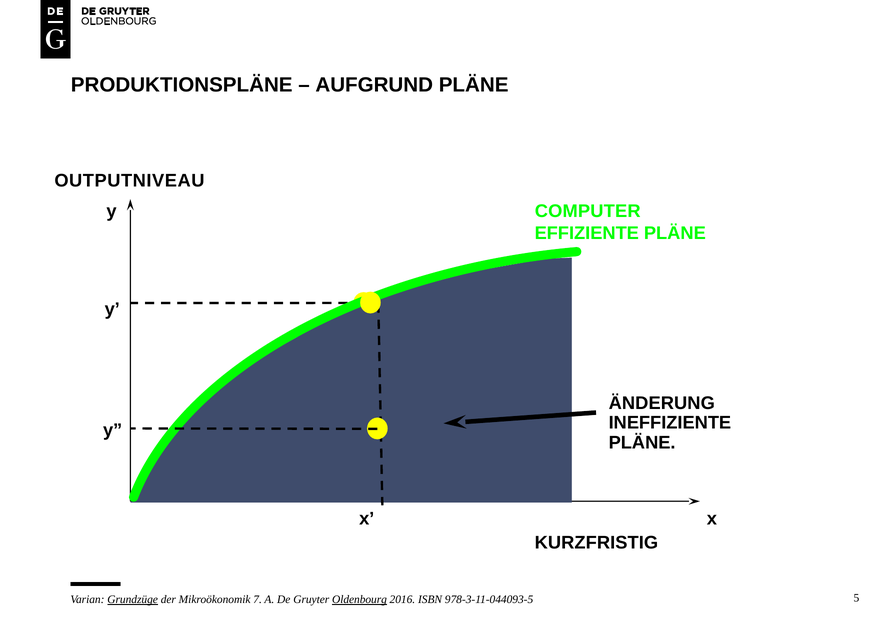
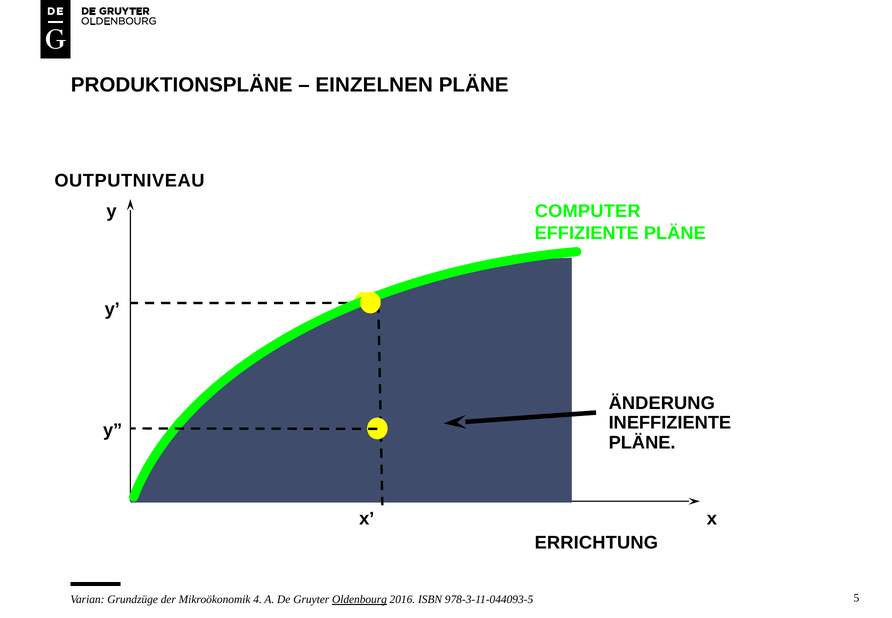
AUFGRUND: AUFGRUND -> EINZELNEN (374, 85)
KURZFRISTIG: KURZFRISTIG -> ERRICHTUNG (596, 542)
Grundzüge underline: present -> none (133, 599)
7: 7 -> 4 (258, 599)
